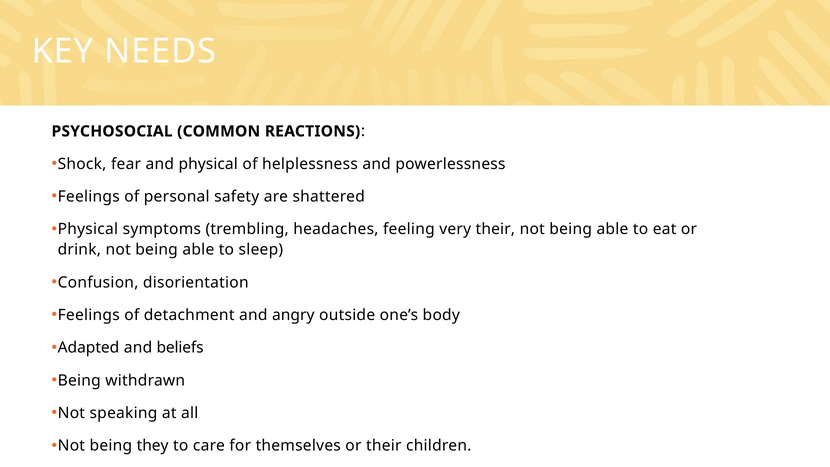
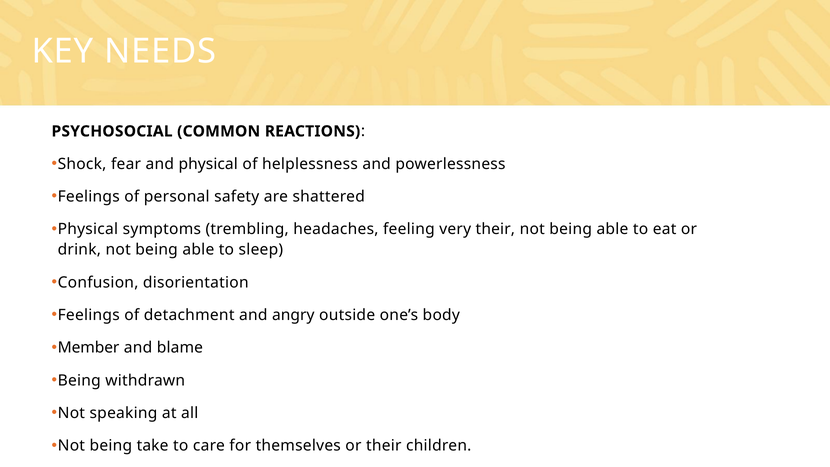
Adapted: Adapted -> Member (89, 348)
beliefs: beliefs -> blame (180, 348)
they: they -> take (153, 446)
